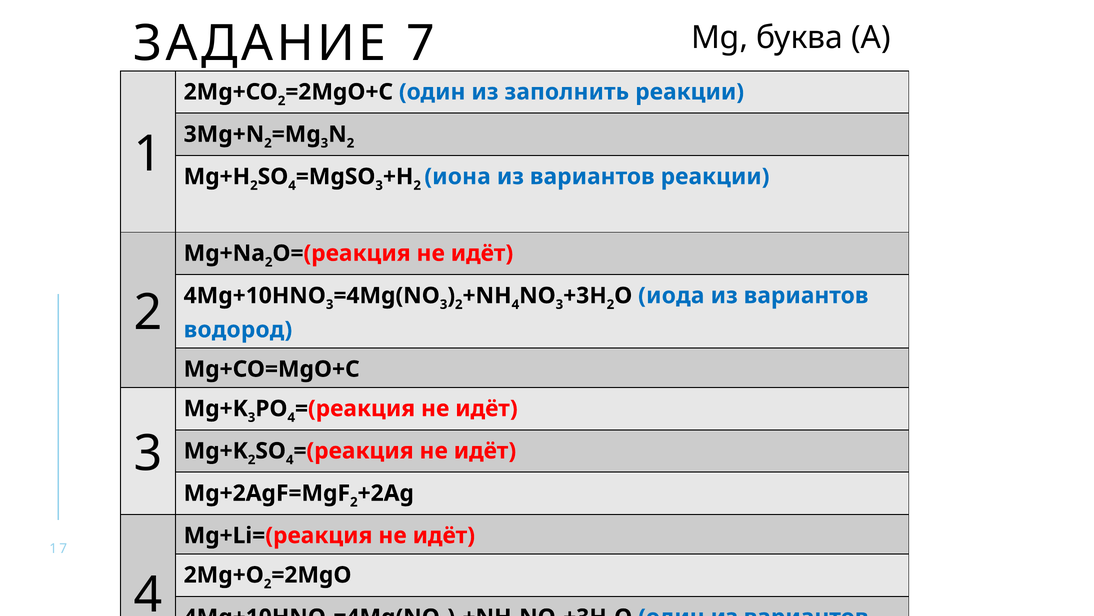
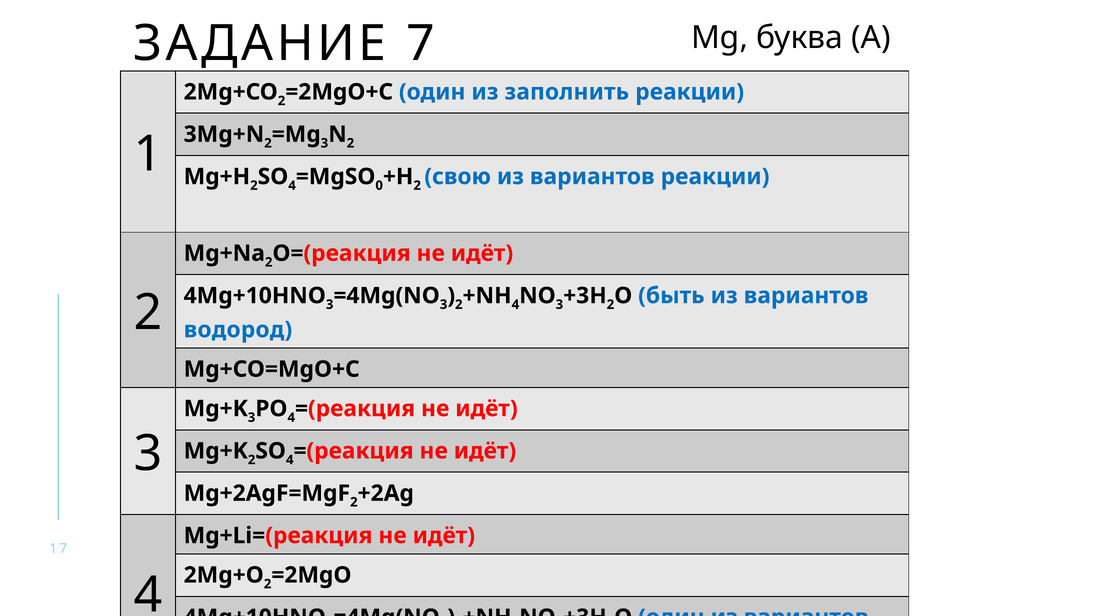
3: 3 -> 0 (379, 185)
иона: иона -> свою (458, 176)
иода: иода -> быть (671, 295)
